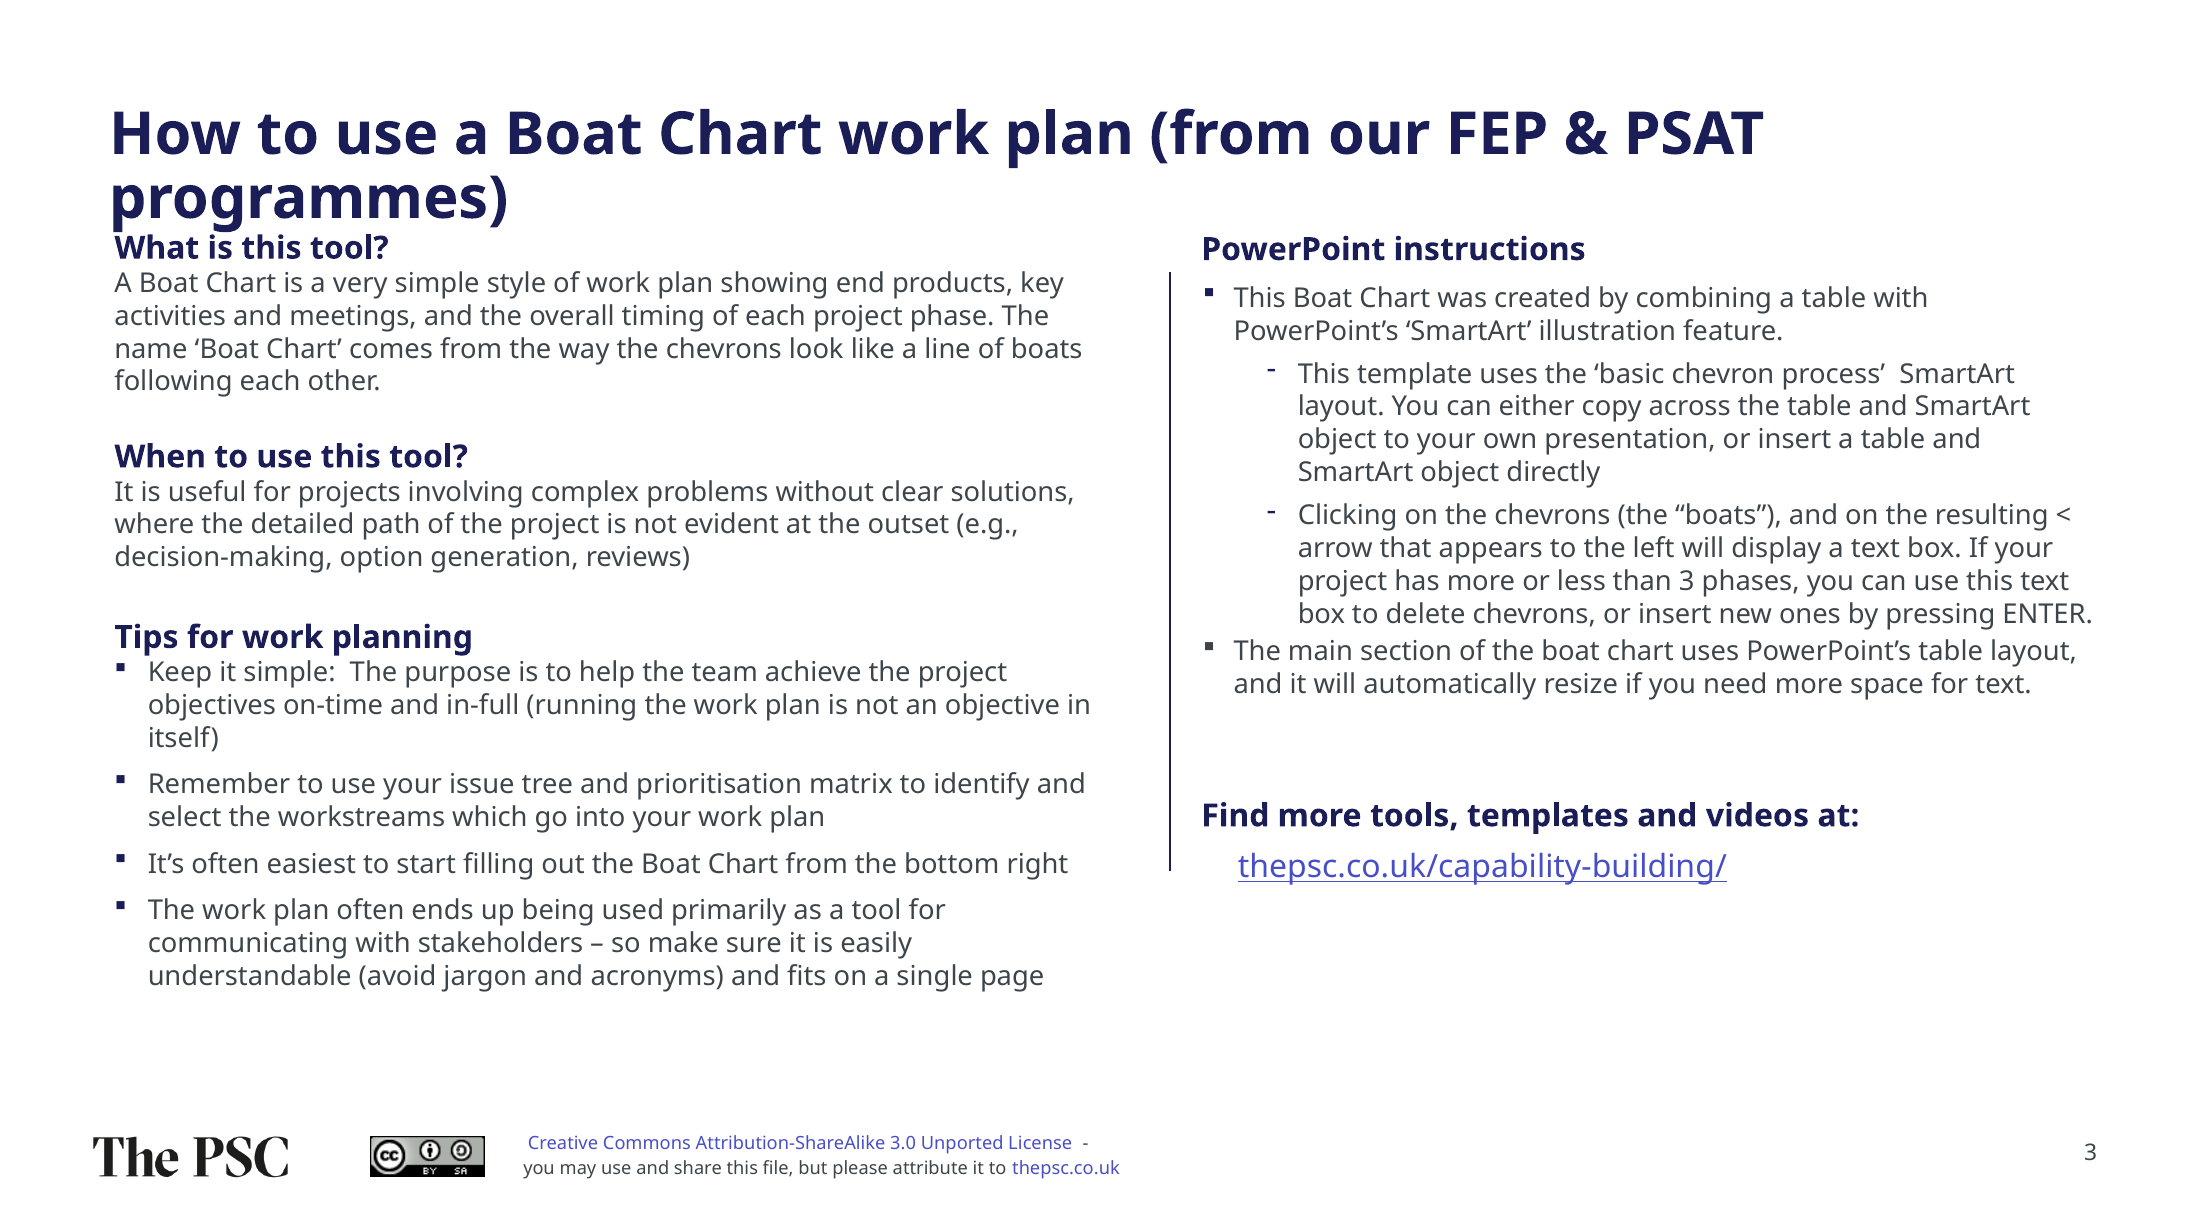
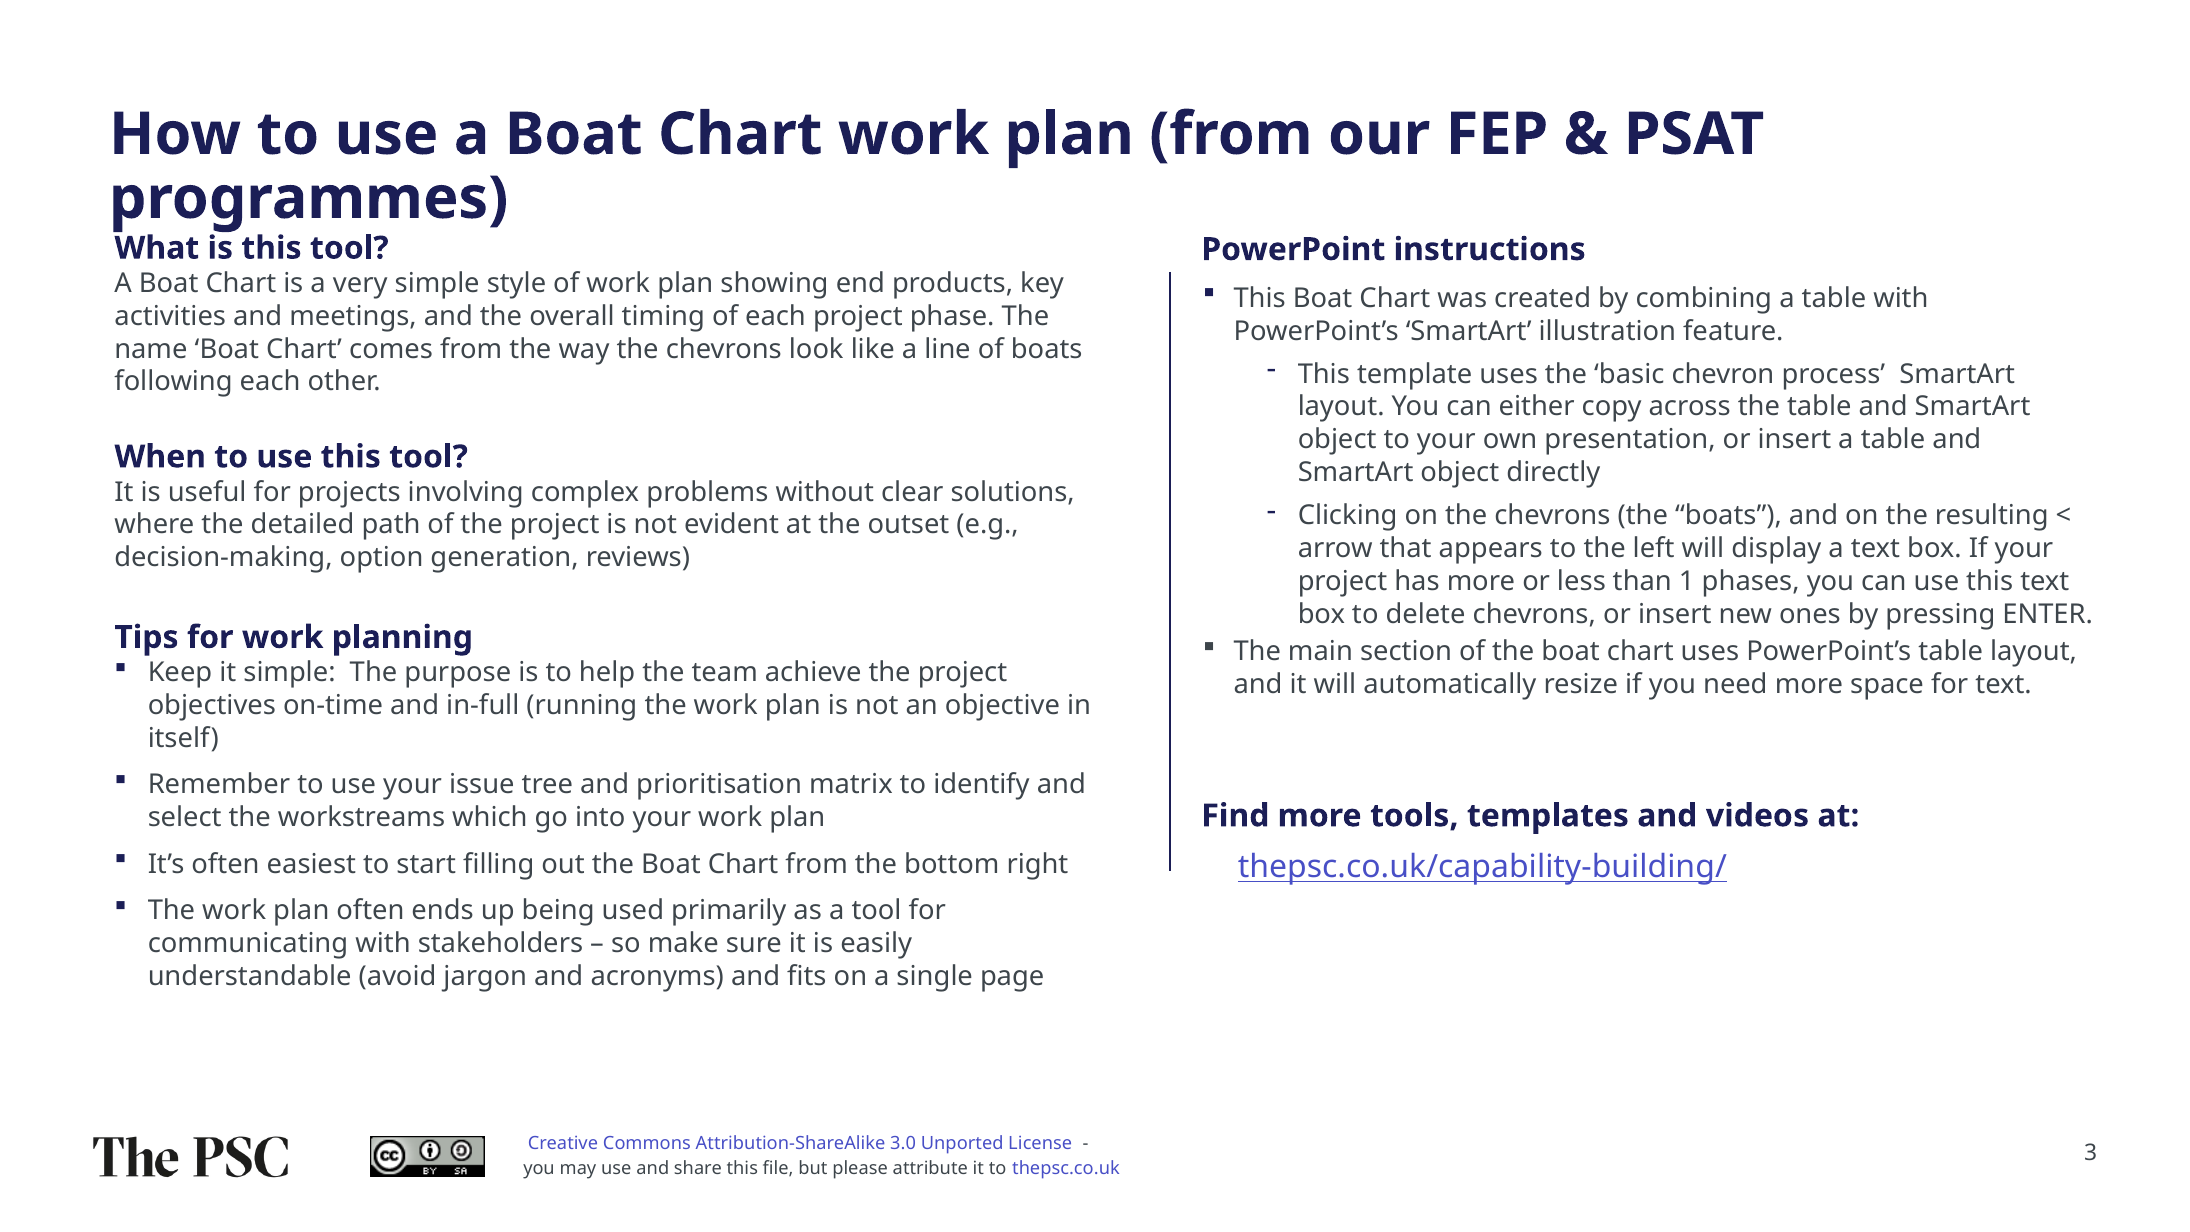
than 3: 3 -> 1 (1687, 581)
